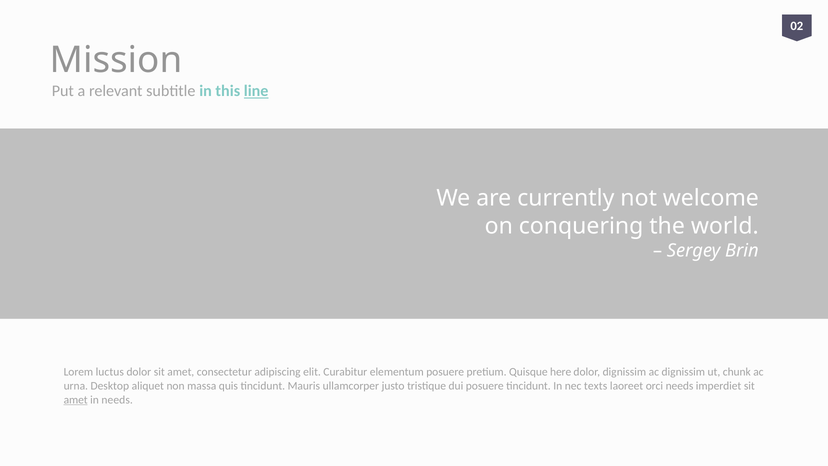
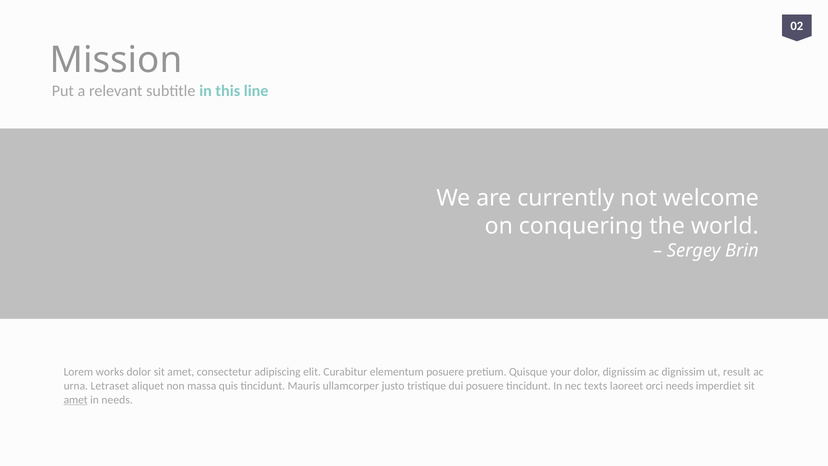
line underline: present -> none (256, 91)
luctus: luctus -> works (110, 372)
here: here -> your (561, 372)
chunk: chunk -> result (737, 372)
Desktop: Desktop -> Letraset (110, 386)
